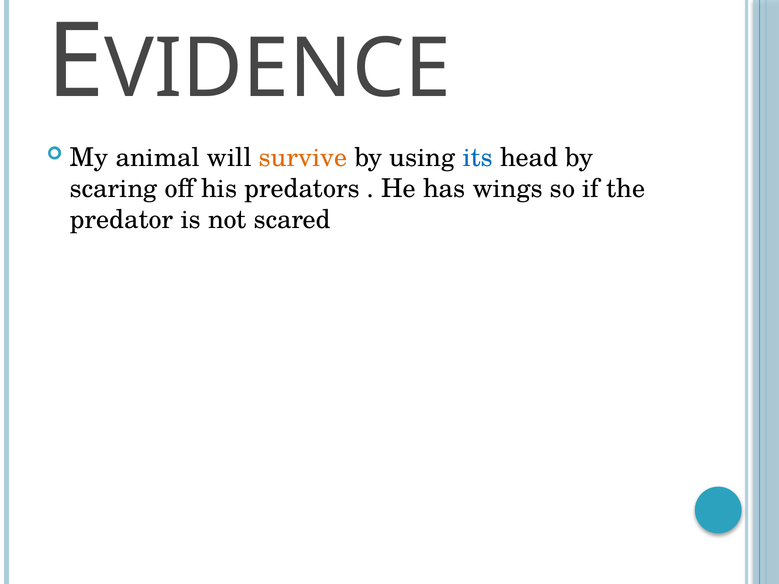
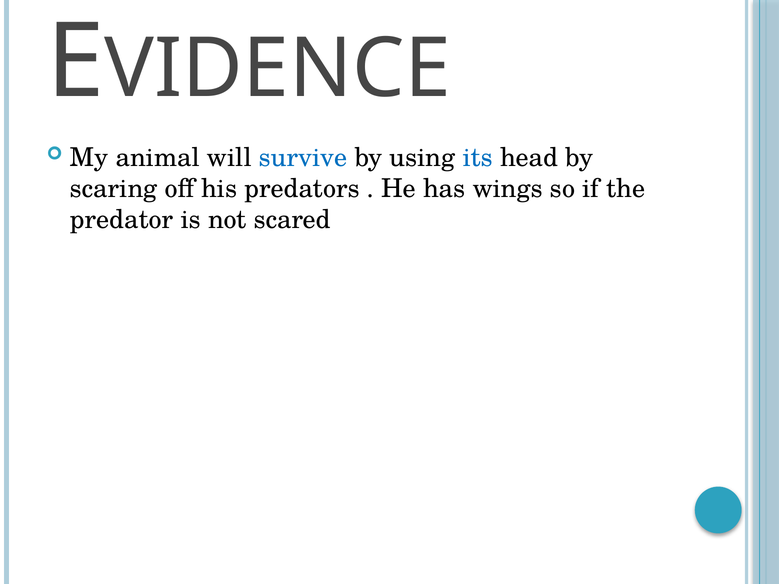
survive colour: orange -> blue (303, 158)
